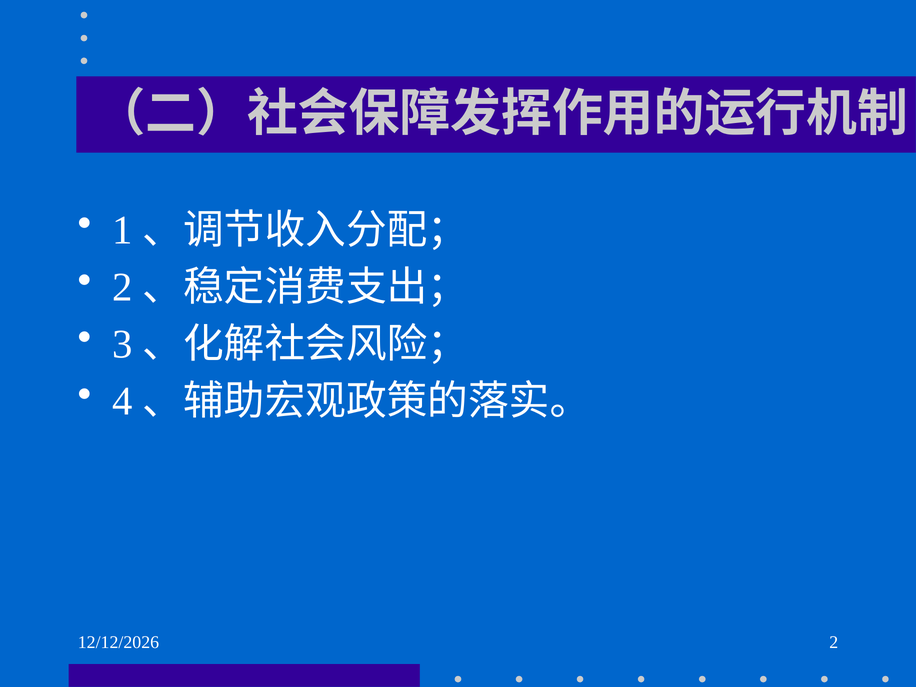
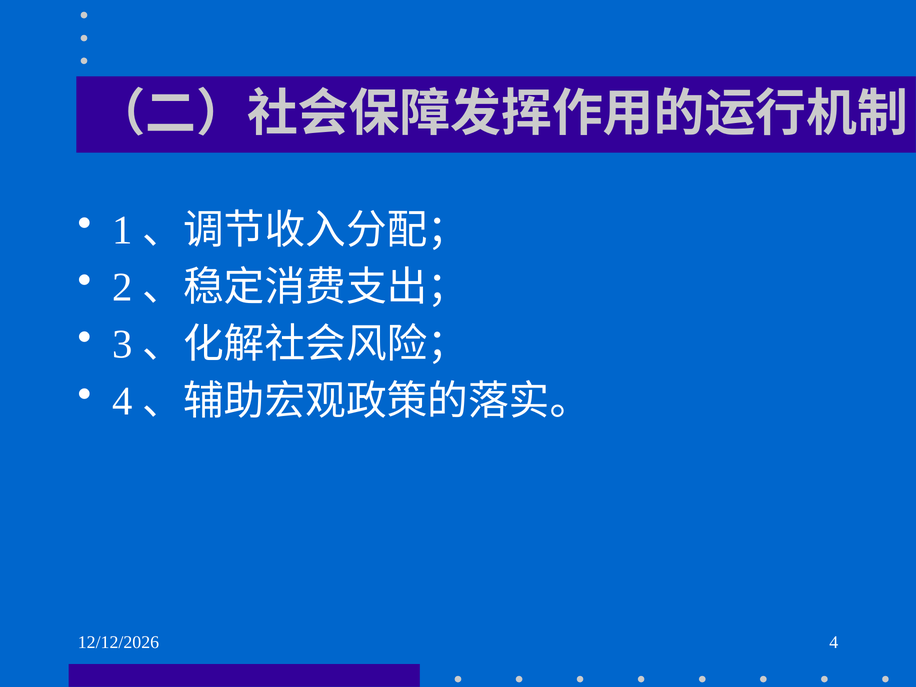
2: 2 -> 4 (834, 642)
